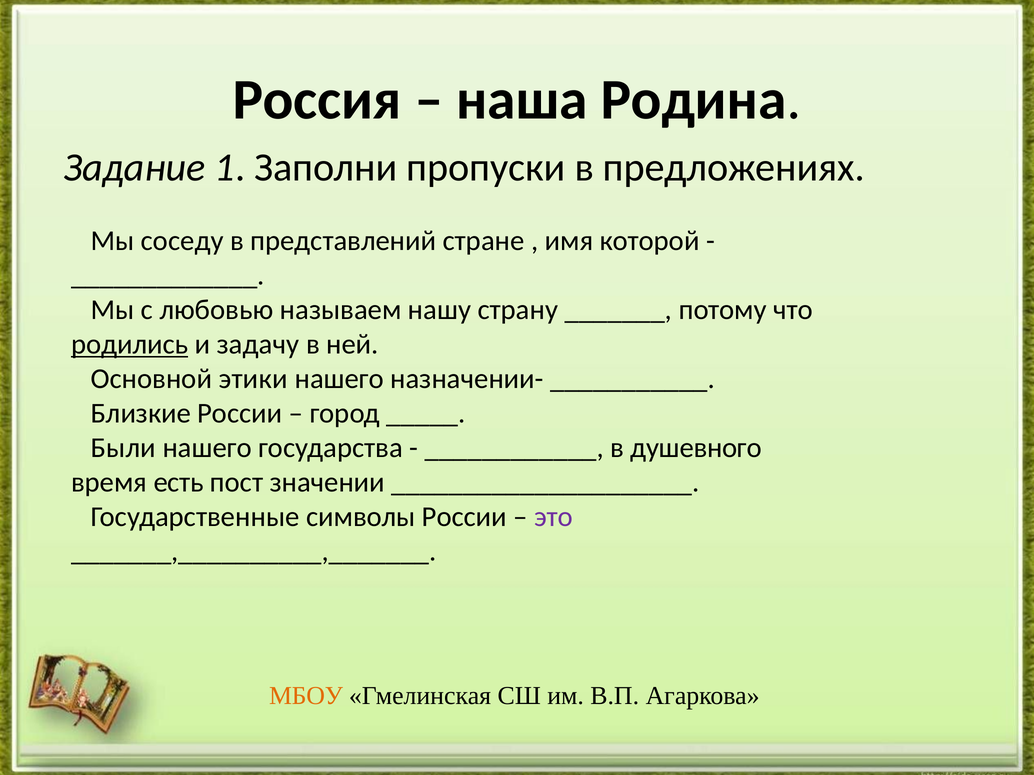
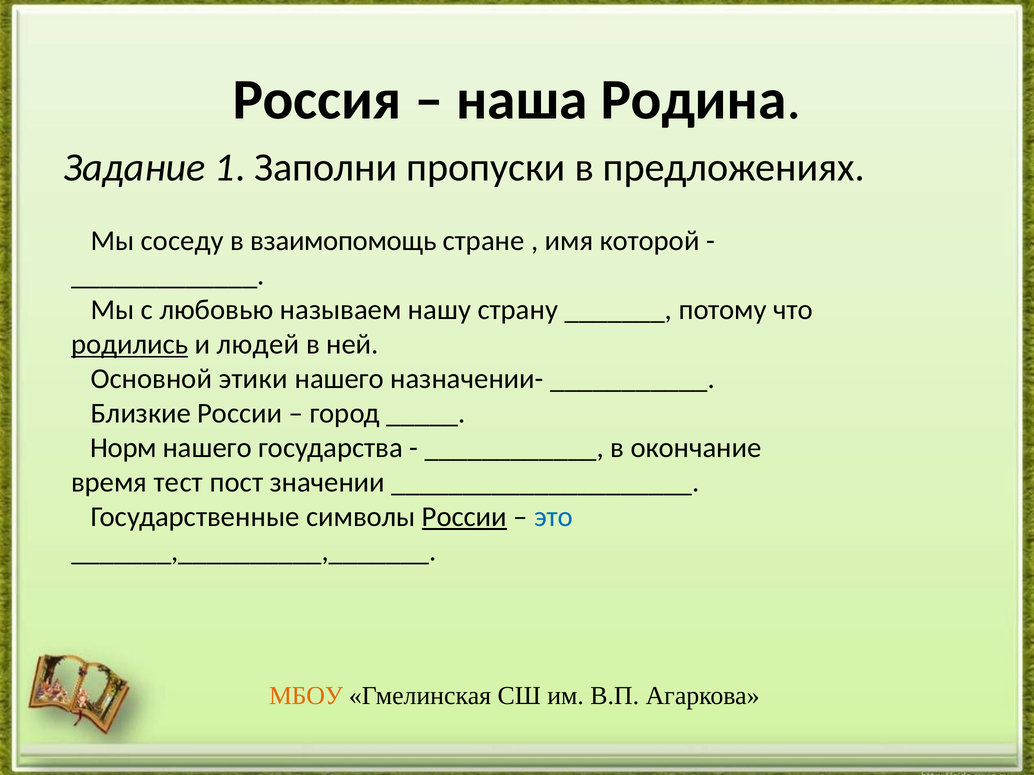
представлений: представлений -> взаимопомощь (343, 241)
задачу: задачу -> людей (258, 345)
Были: Были -> Норм (123, 448)
душевного: душевного -> окончание (696, 448)
есть: есть -> тест (178, 482)
России underline: none -> present (464, 517)
это colour: purple -> blue (554, 517)
